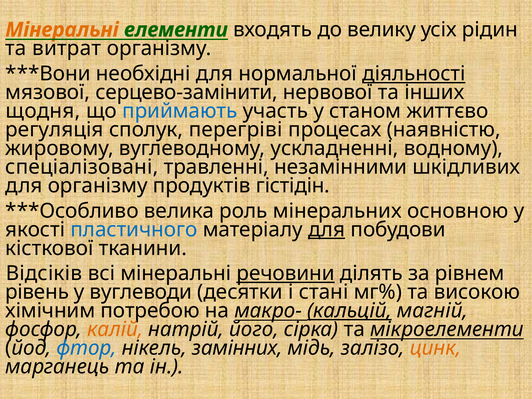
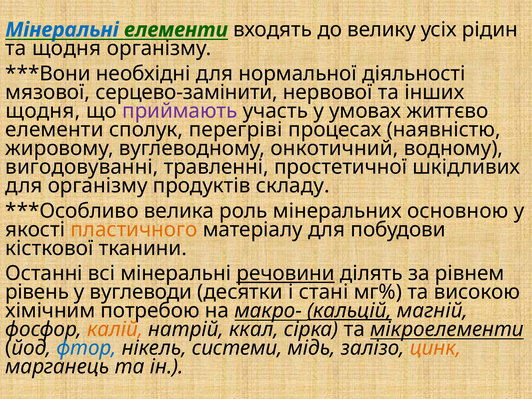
Мінеральні colour: orange -> blue (62, 30)
та витрат: витрат -> щодня (67, 48)
діяльності underline: present -> none (414, 74)
приймають colour: blue -> purple (180, 111)
станом: станом -> умовах (365, 111)
регуляція: регуляція -> елементи (54, 130)
ускладненні: ускладненні -> онкотичний (334, 148)
спеціалізовані: спеціалізовані -> вигодовуванні (82, 167)
незамінними: незамінними -> простетичної (341, 167)
гістідін: гістідін -> складу (293, 186)
пластичного colour: blue -> orange (134, 230)
для underline: present -> none (327, 230)
Відсіків: Відсіків -> Останні (44, 273)
його: його -> ккал (254, 329)
замінних: замінних -> системи (237, 348)
